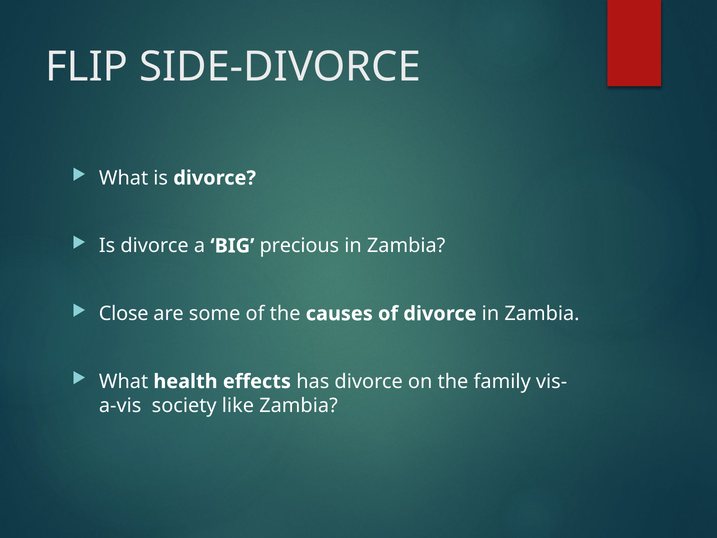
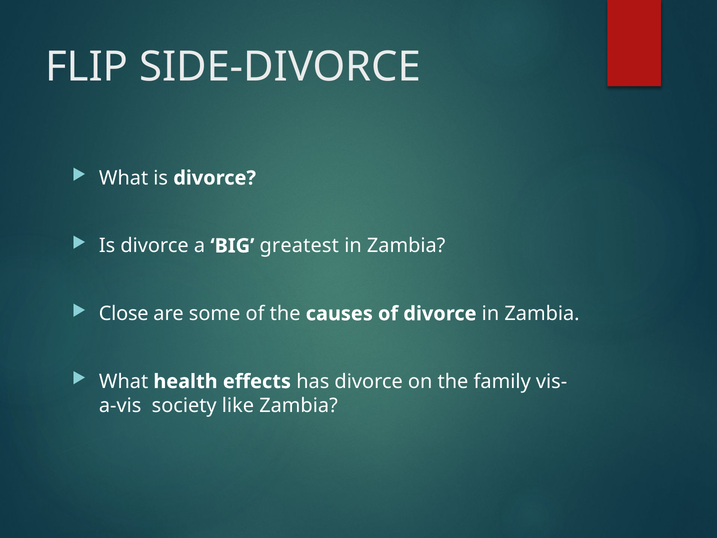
precious: precious -> greatest (299, 246)
